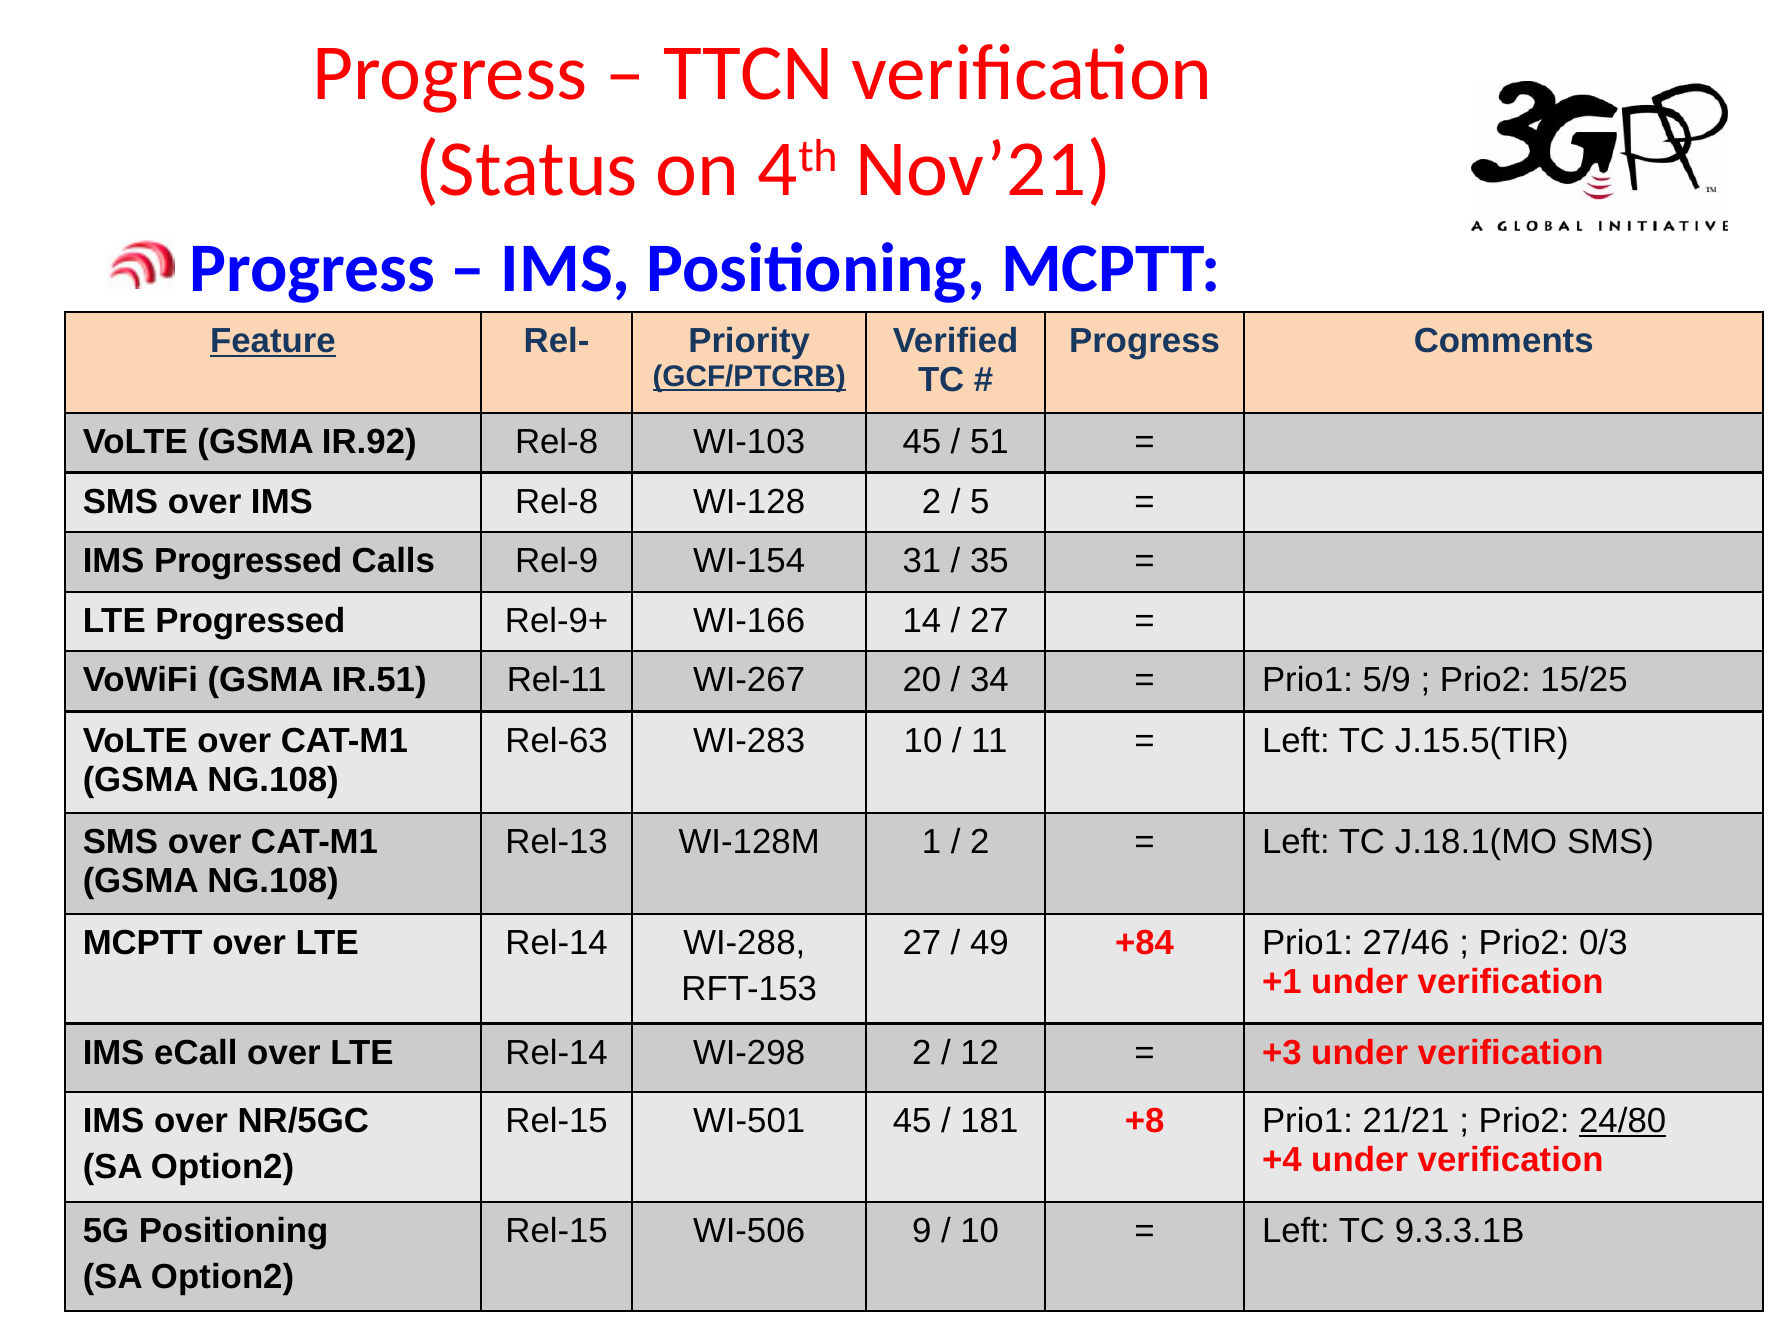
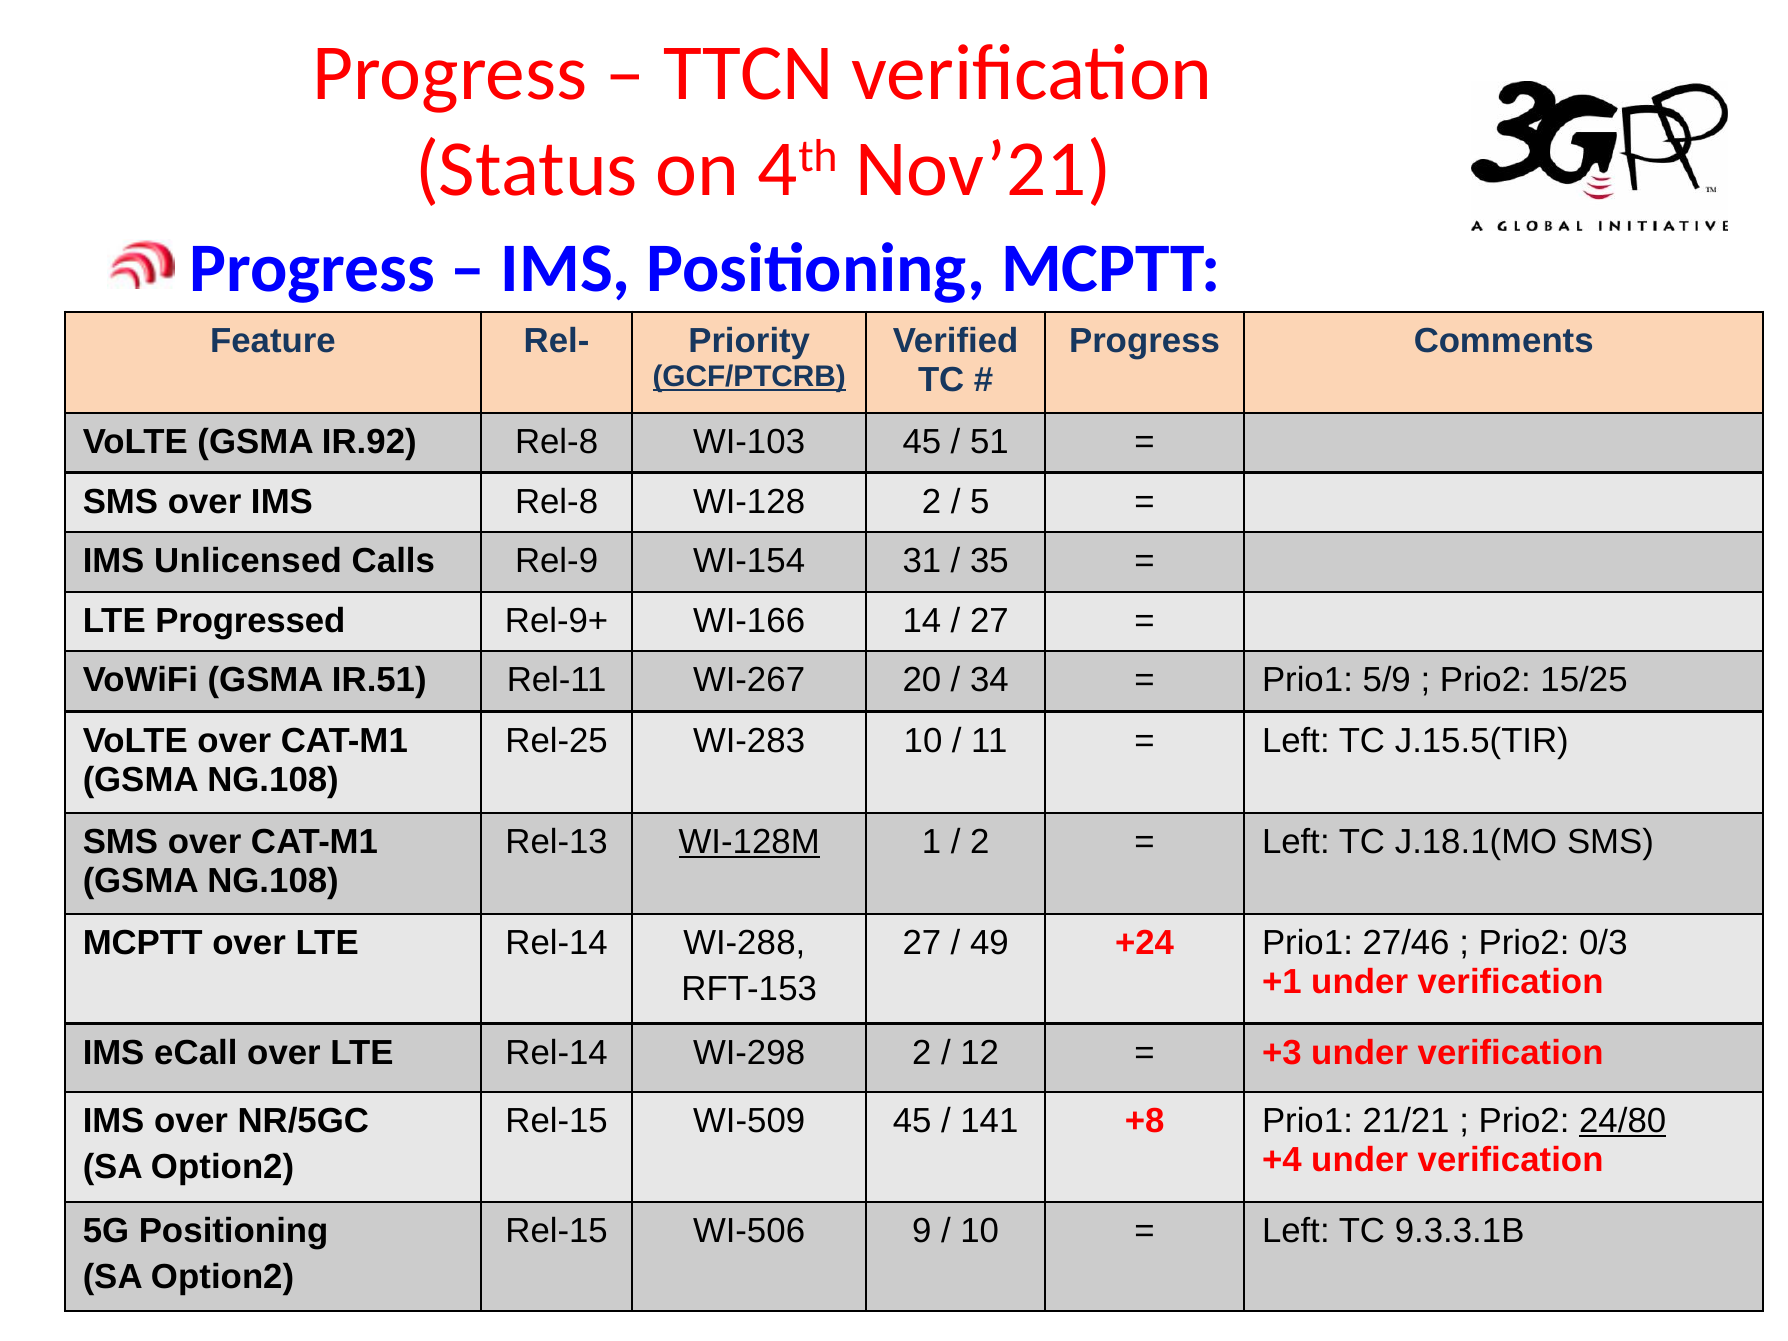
Feature underline: present -> none (273, 341)
IMS Progressed: Progressed -> Unlicensed (248, 561)
Rel-63: Rel-63 -> Rel-25 (557, 741)
WI-128M underline: none -> present (749, 842)
+84: +84 -> +24 (1145, 943)
WI-501: WI-501 -> WI-509 (749, 1121)
181: 181 -> 141 (989, 1121)
